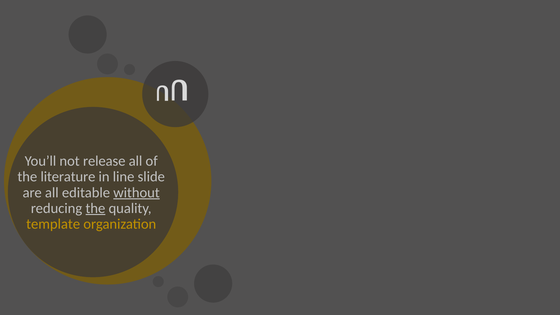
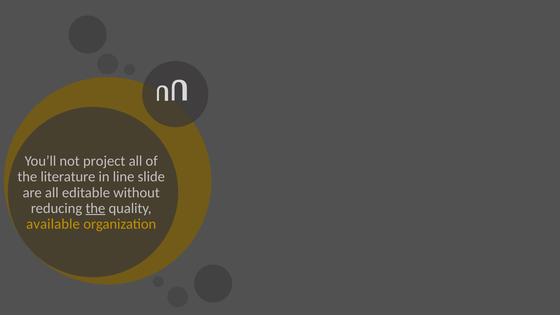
release: release -> project (104, 161)
without underline: present -> none (137, 193)
template: template -> available (53, 224)
